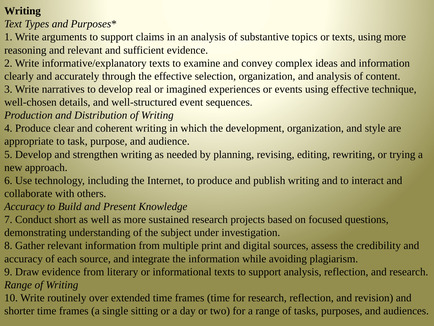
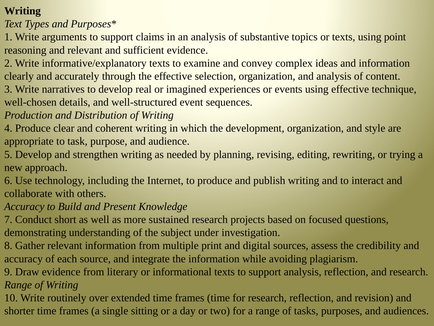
using more: more -> point (395, 37)
